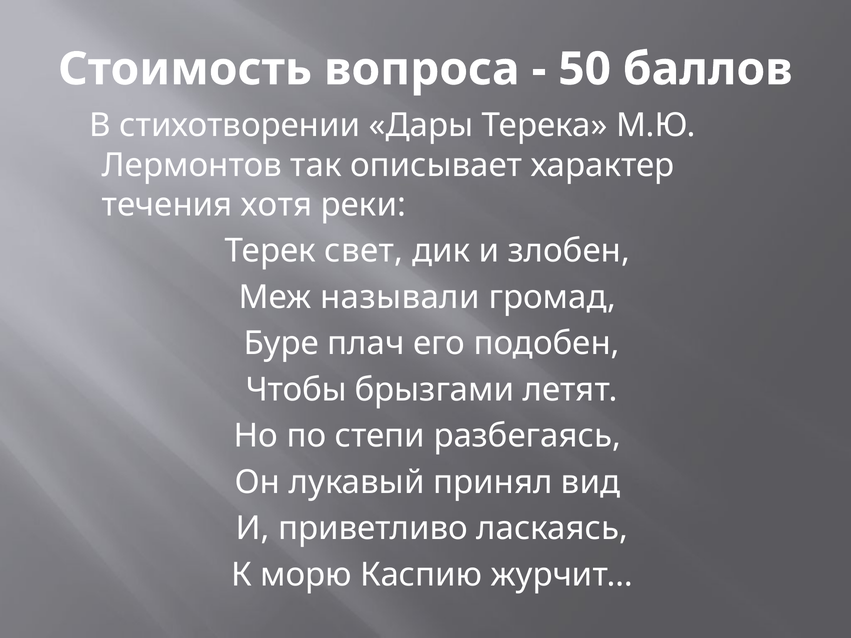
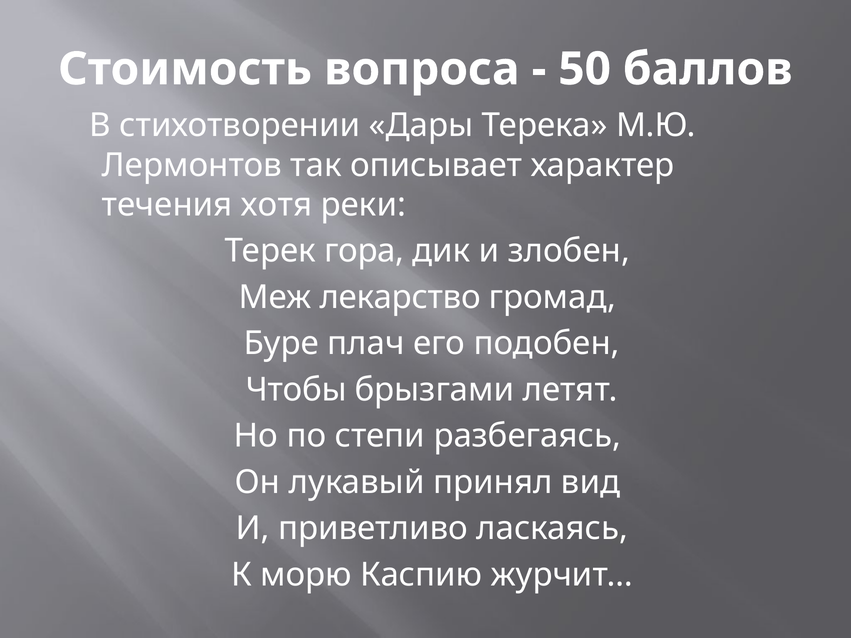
свет: свет -> гора (364, 251)
называли: называли -> лекарство (400, 297)
